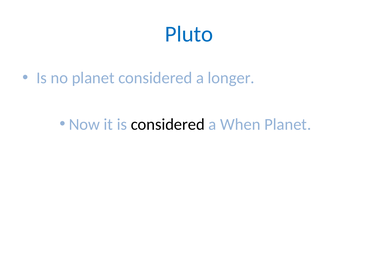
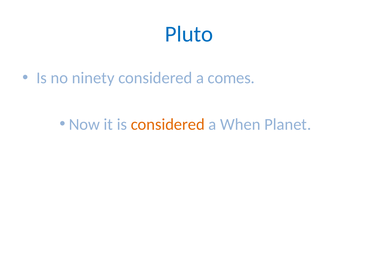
no planet: planet -> ninety (93, 78)
longer: longer -> comes (231, 78)
considered colour: black -> orange (168, 124)
